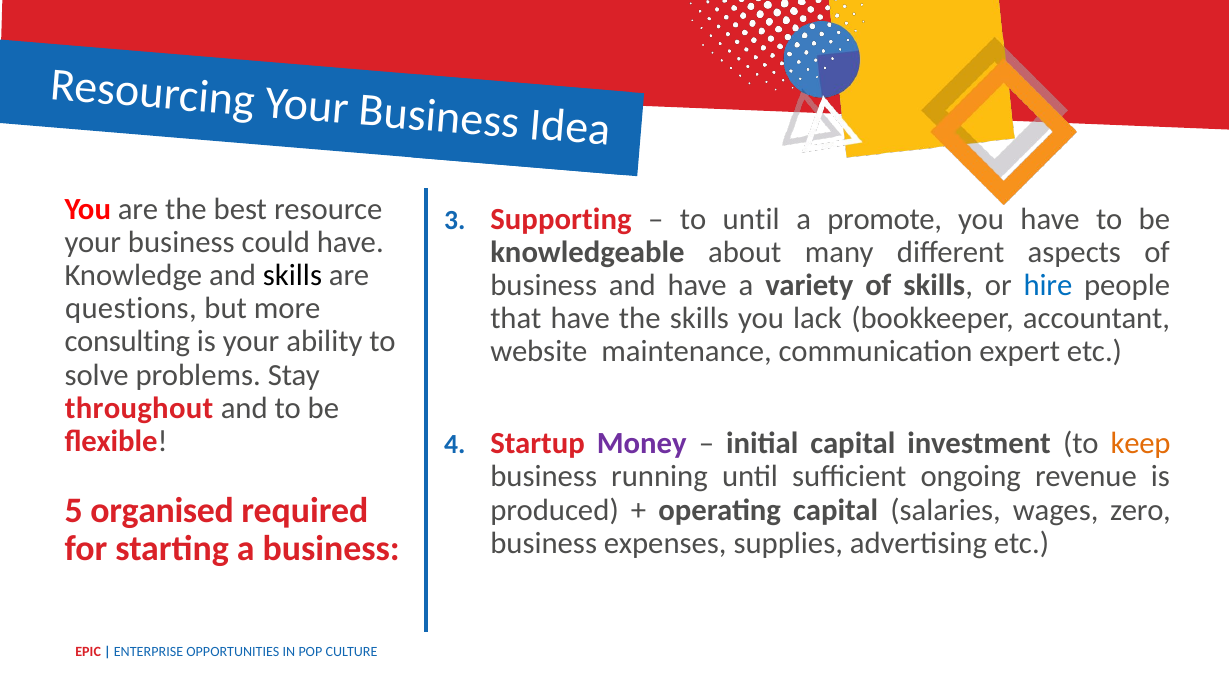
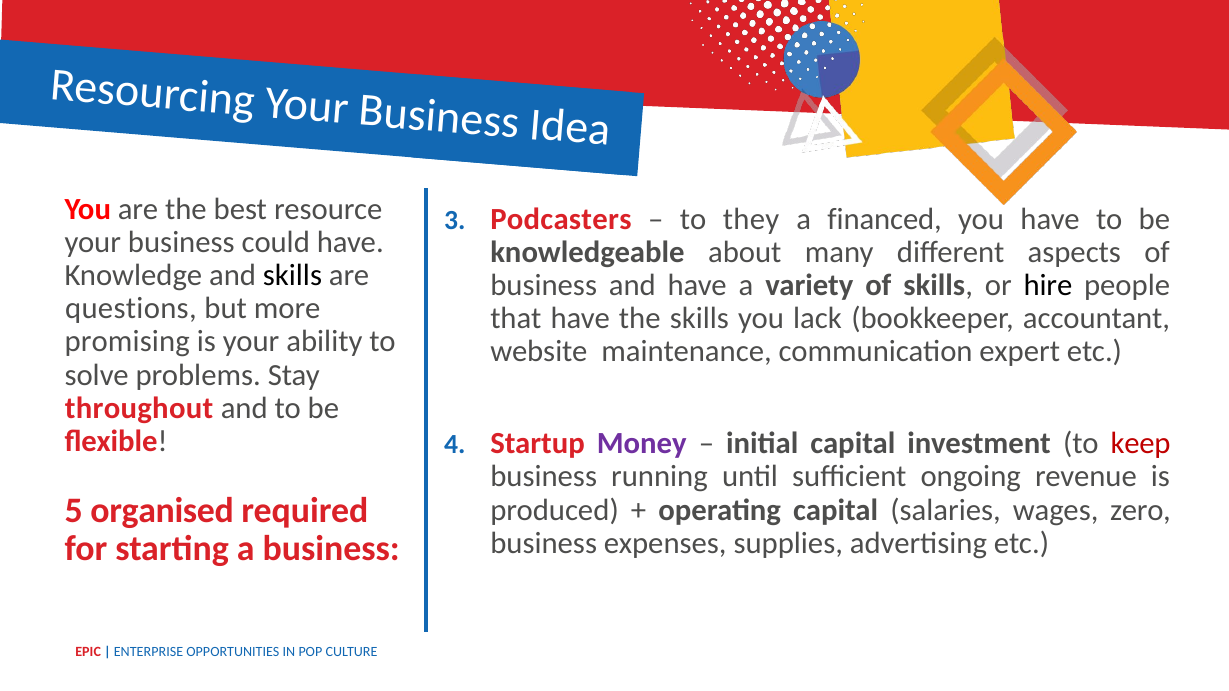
Supporting: Supporting -> Podcasters (561, 219)
to until: until -> they (751, 219)
promote: promote -> financed (885, 219)
hire colour: blue -> black (1048, 285)
consulting: consulting -> promising (127, 342)
keep colour: orange -> red (1140, 444)
